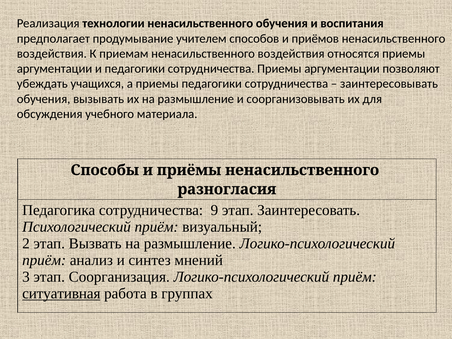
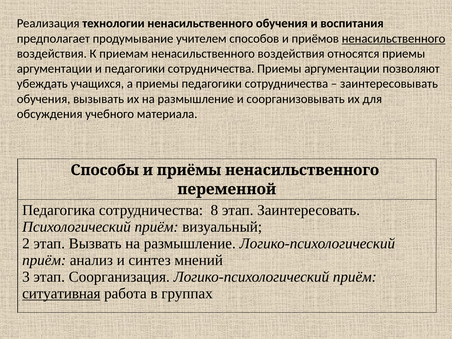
ненасильственного underline: none -> present (394, 39)
разногласия: разногласия -> переменной (227, 189)
9: 9 -> 8 (214, 210)
